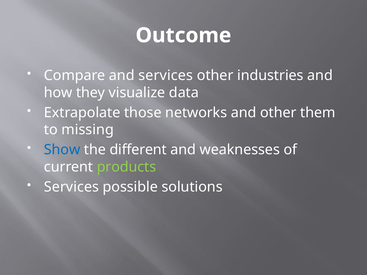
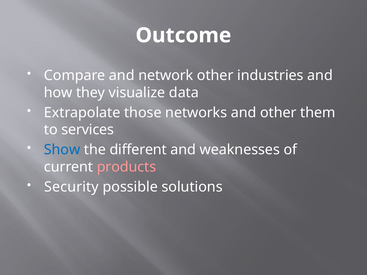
and services: services -> network (166, 76)
missing: missing -> services (88, 130)
products colour: light green -> pink (126, 167)
Services: Services -> Security (71, 187)
